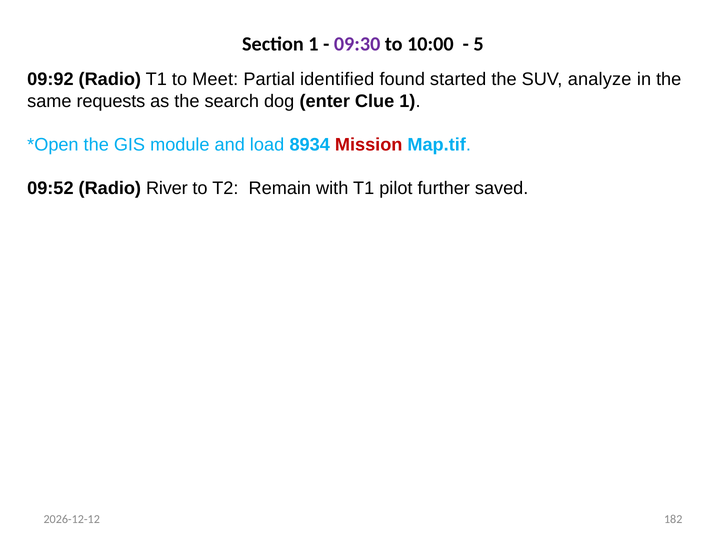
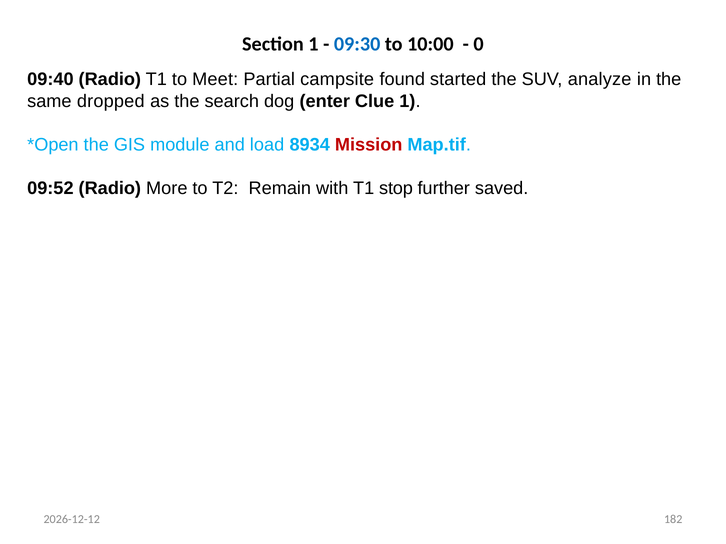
09:30 colour: purple -> blue (357, 44)
5: 5 -> 0 (479, 44)
09:92: 09:92 -> 09:40 (50, 79)
identified: identified -> campsite (337, 79)
requests: requests -> dropped (111, 101)
River: River -> More (167, 188)
pilot: pilot -> stop (396, 188)
